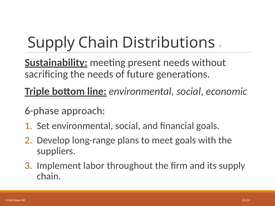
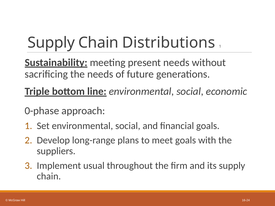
6-phase: 6-phase -> 0-phase (42, 111)
labor: labor -> usual (94, 166)
